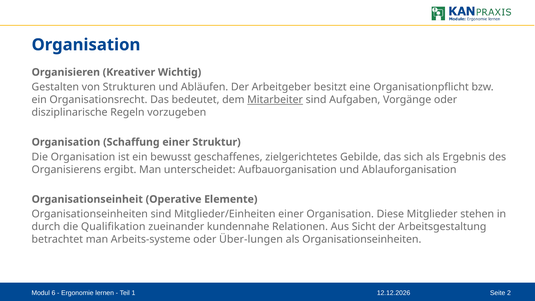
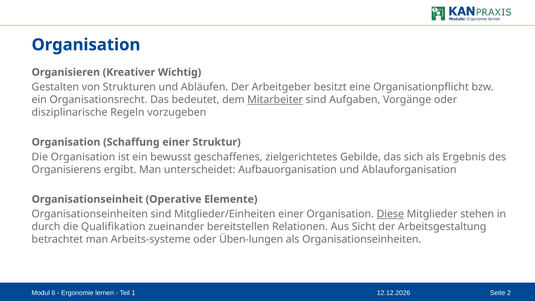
Diese underline: none -> present (390, 214)
kundennahe: kundennahe -> bereitstellen (238, 227)
Über-lungen: Über-lungen -> Üben-lungen (251, 239)
